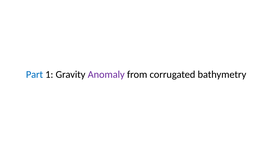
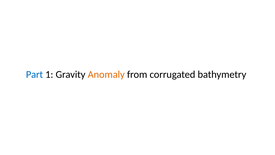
Anomaly colour: purple -> orange (106, 74)
